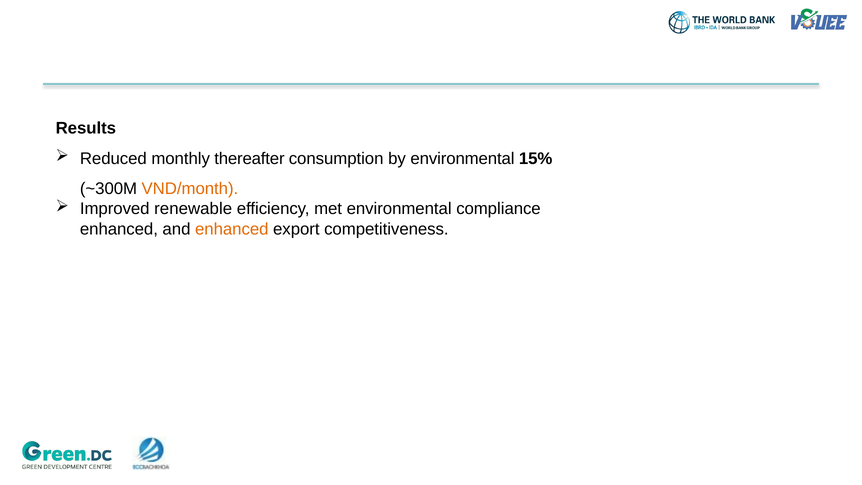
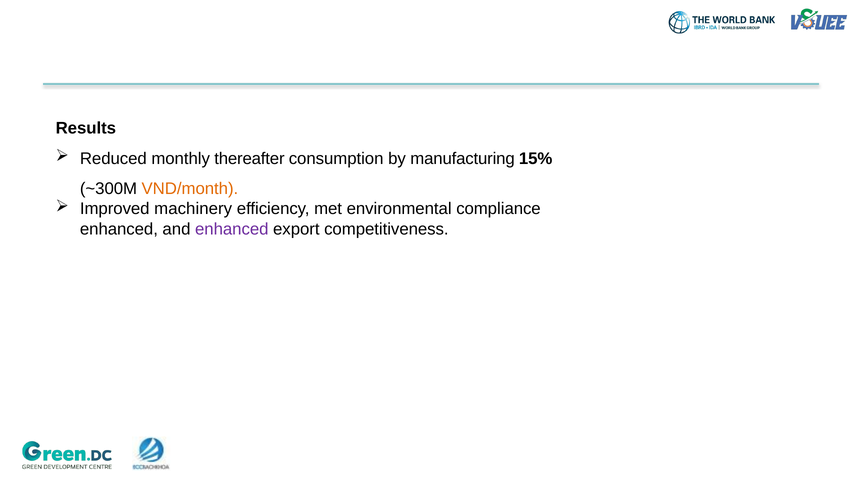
by environmental: environmental -> manufacturing (463, 159)
renewable: renewable -> machinery (193, 209)
enhanced colour: orange -> purple (232, 229)
